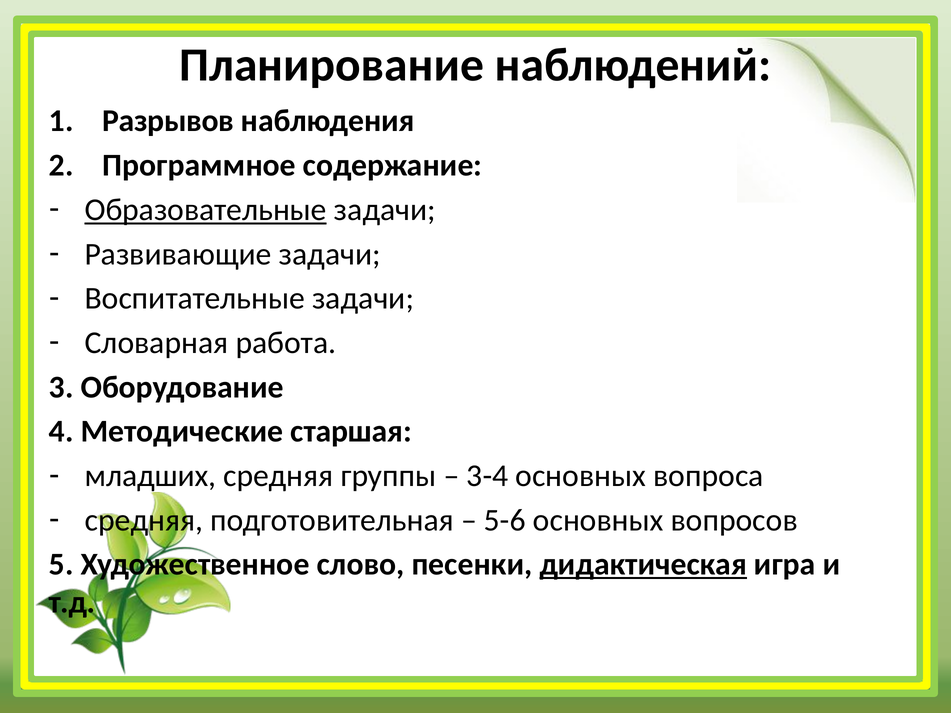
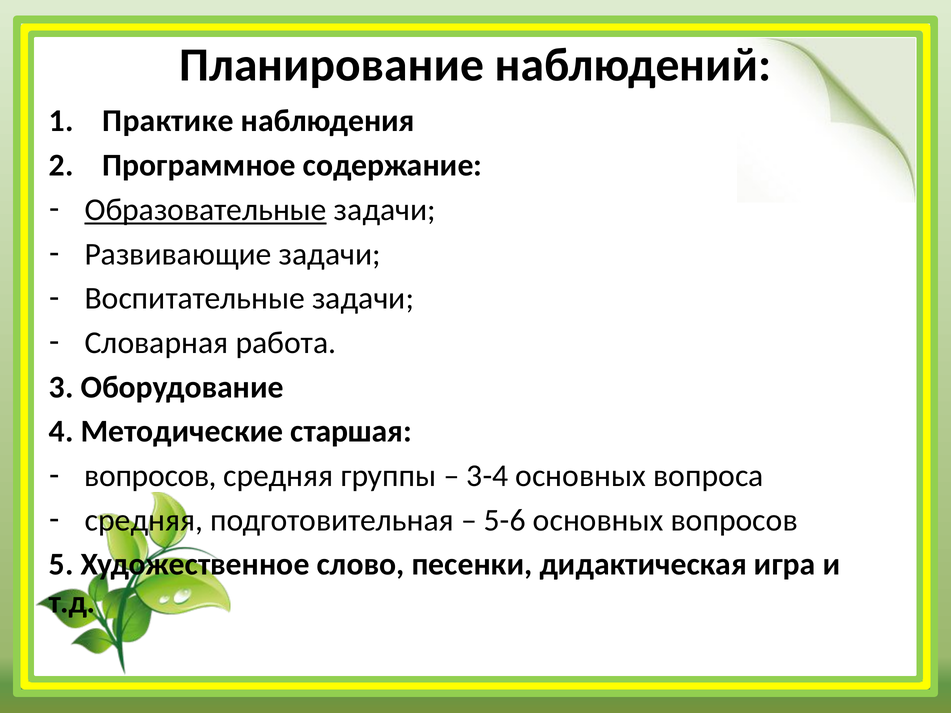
Разрывов: Разрывов -> Практике (168, 121)
младших: младших -> вопросов (151, 476)
дидактическая underline: present -> none (643, 565)
